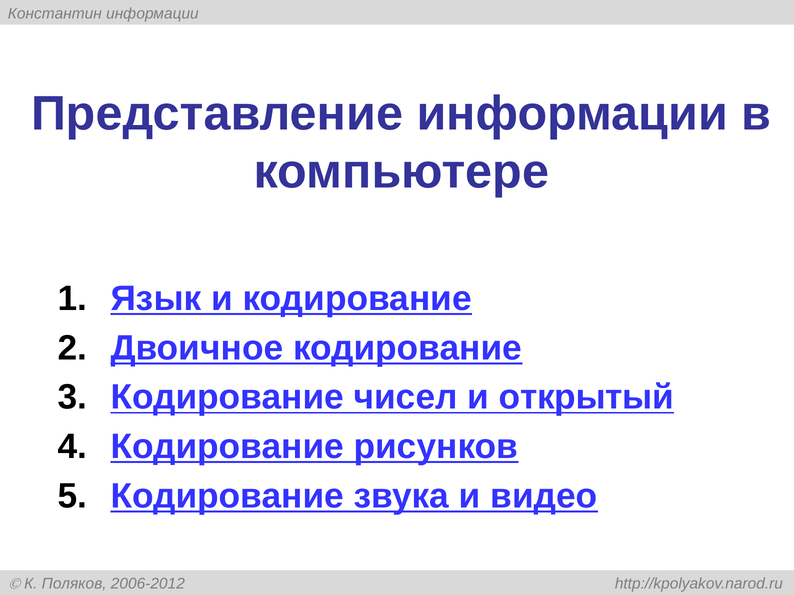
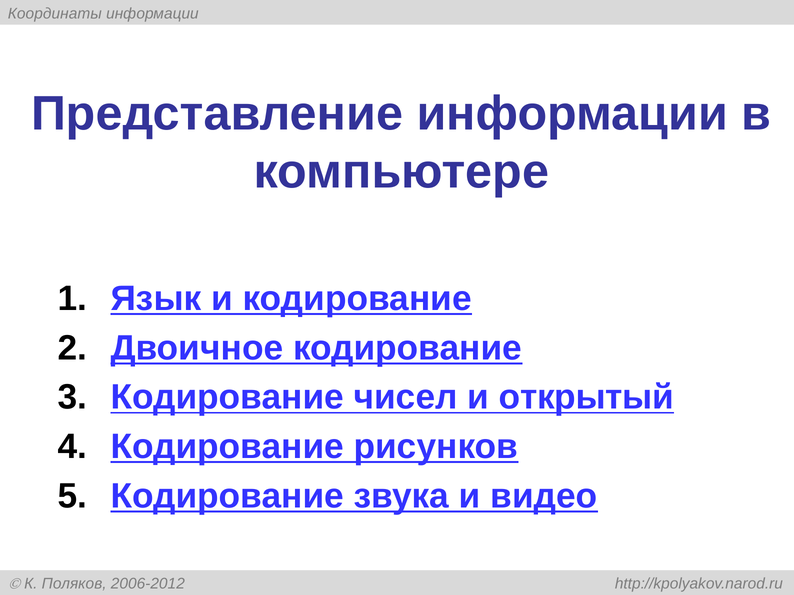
Константин: Константин -> Координаты (55, 13)
